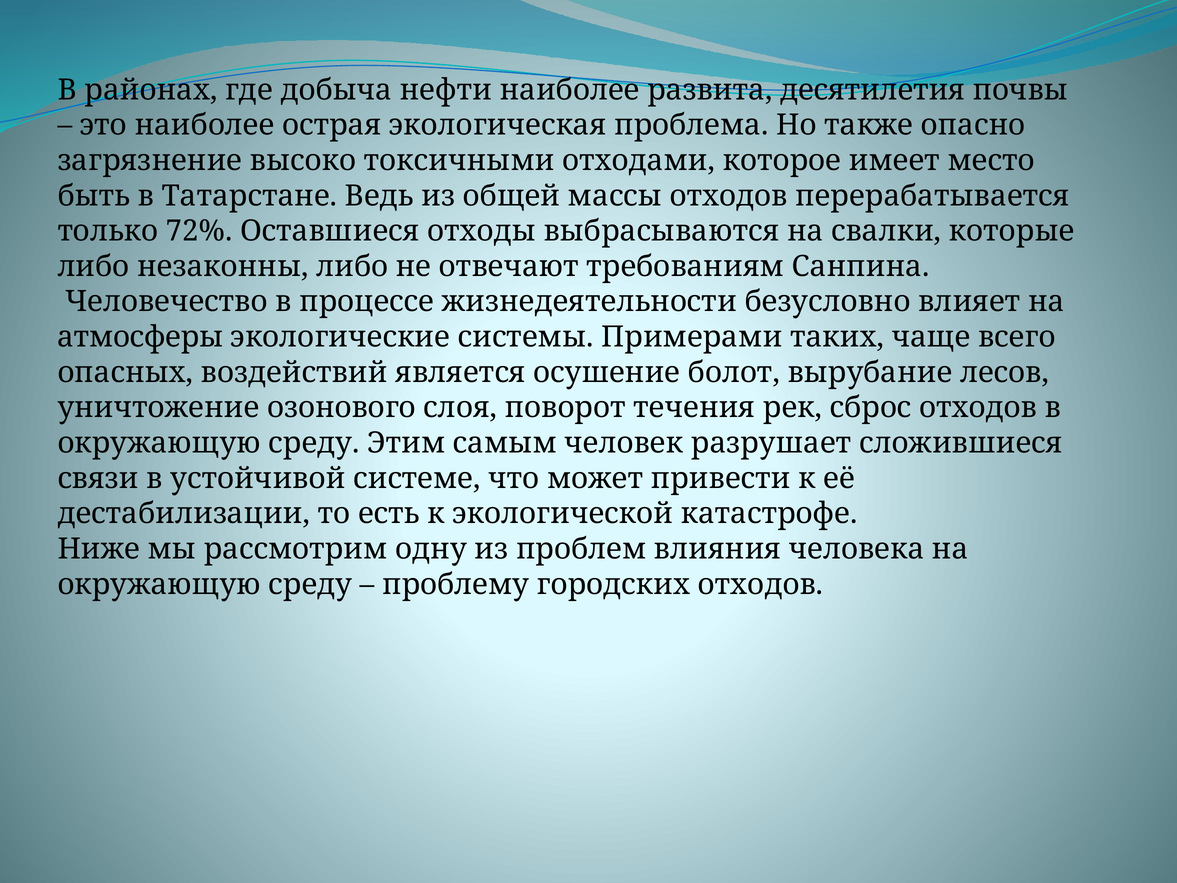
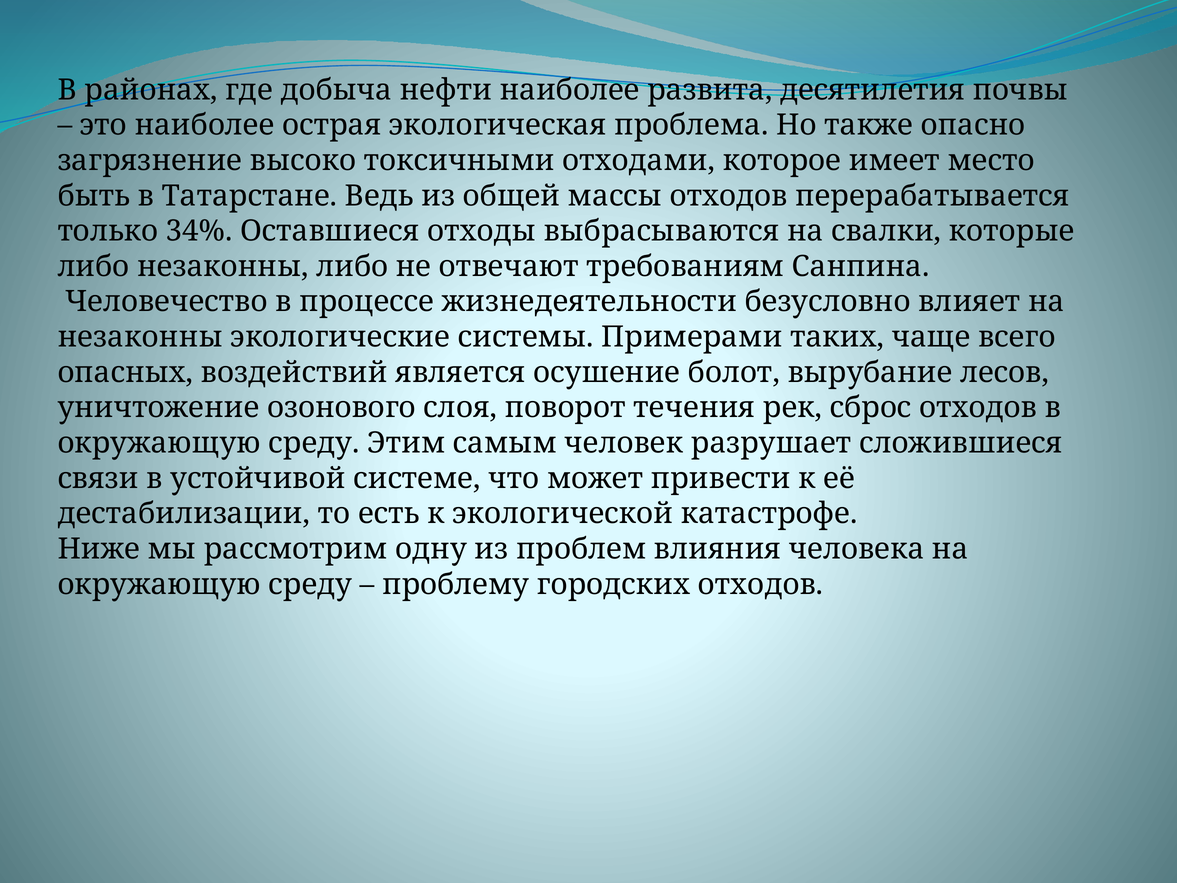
72%: 72% -> 34% (199, 231)
атмосферы: атмосферы -> незаконны (140, 337)
